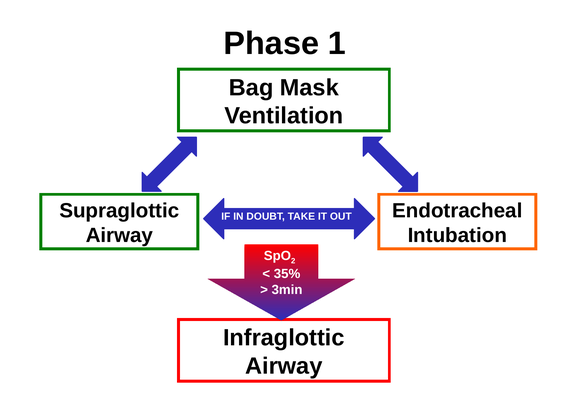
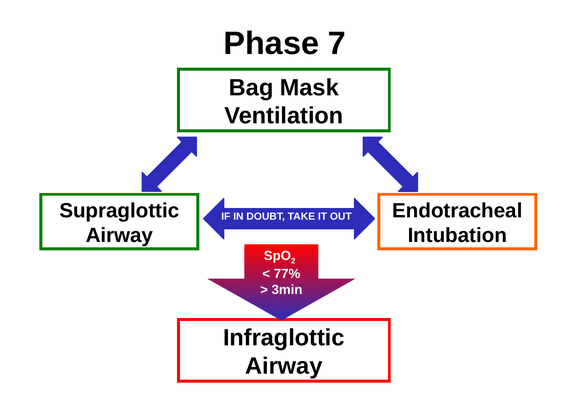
1: 1 -> 7 (337, 44)
35%: 35% -> 77% (287, 274)
